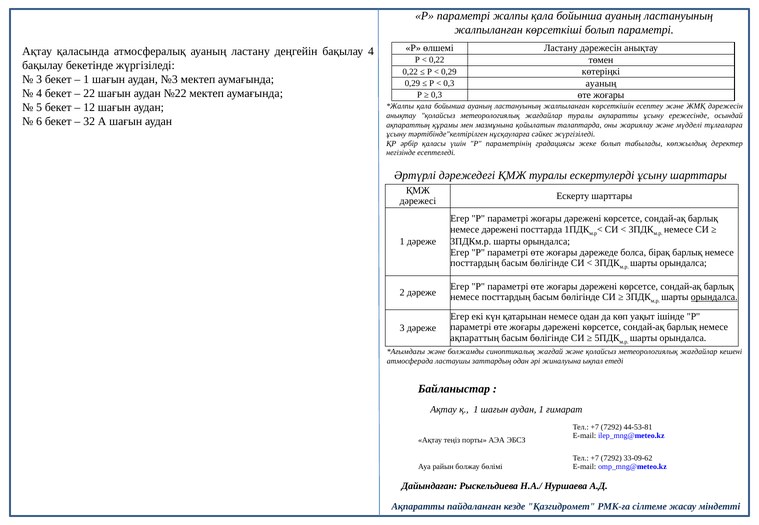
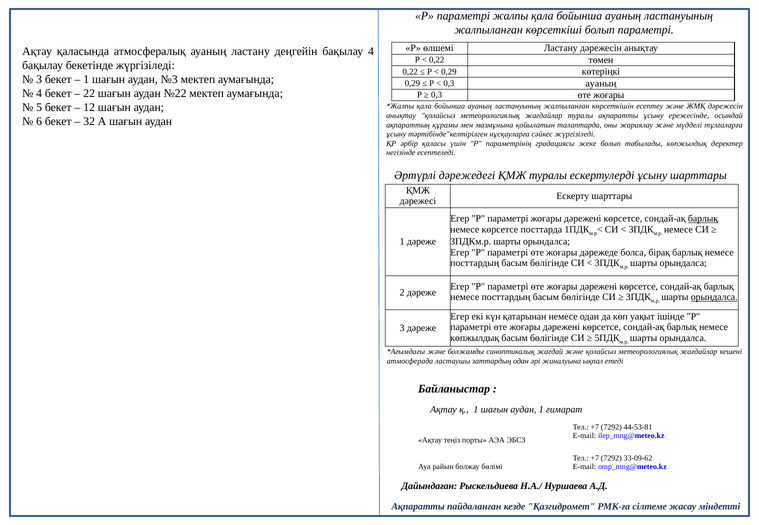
барлық underline: none -> present (703, 219)
немесе дәрежені: дәрежені -> көрсетсе (500, 230)
ақпараттың: ақпараттың -> көпжылдық (475, 338)
